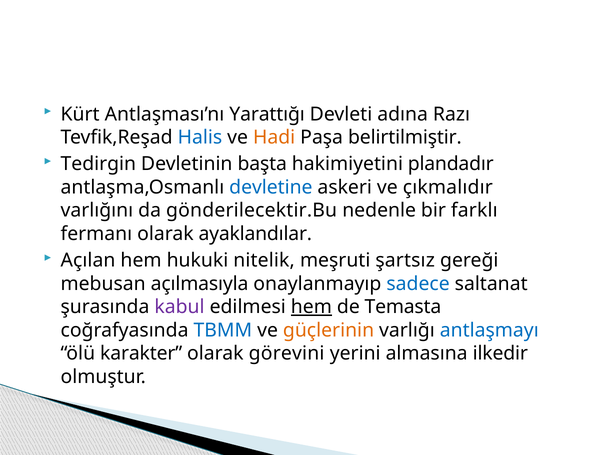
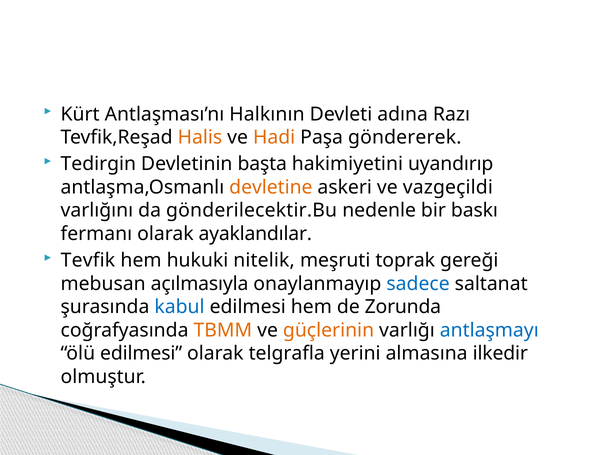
Yarattığı: Yarattığı -> Halkının (267, 114)
Halis colour: blue -> orange (200, 138)
belirtilmiştir: belirtilmiştir -> göndererek (405, 138)
plandadır: plandadır -> uyandırıp (451, 164)
devletine colour: blue -> orange (271, 187)
çıkmalıdır: çıkmalıdır -> vazgeçildi (448, 187)
farklı: farklı -> baskı (474, 211)
Açılan: Açılan -> Tevfik (88, 261)
şartsız: şartsız -> toprak (405, 261)
kabul colour: purple -> blue (179, 307)
hem underline: present -> none (311, 307)
Temasta: Temasta -> Zorunda (403, 307)
TBMM colour: blue -> orange (223, 330)
ölü karakter: karakter -> edilmesi (141, 354)
görevini: görevini -> telgrafla (287, 354)
